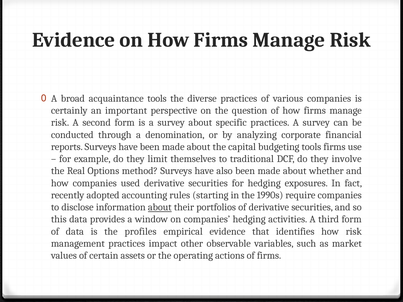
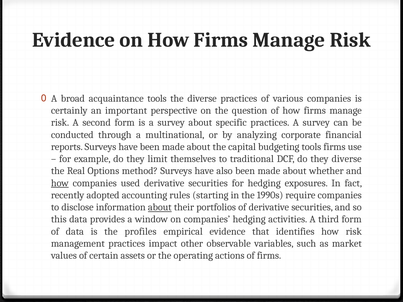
denomination: denomination -> multinational (175, 135)
they involve: involve -> diverse (347, 159)
how underline: none -> present (60, 183)
